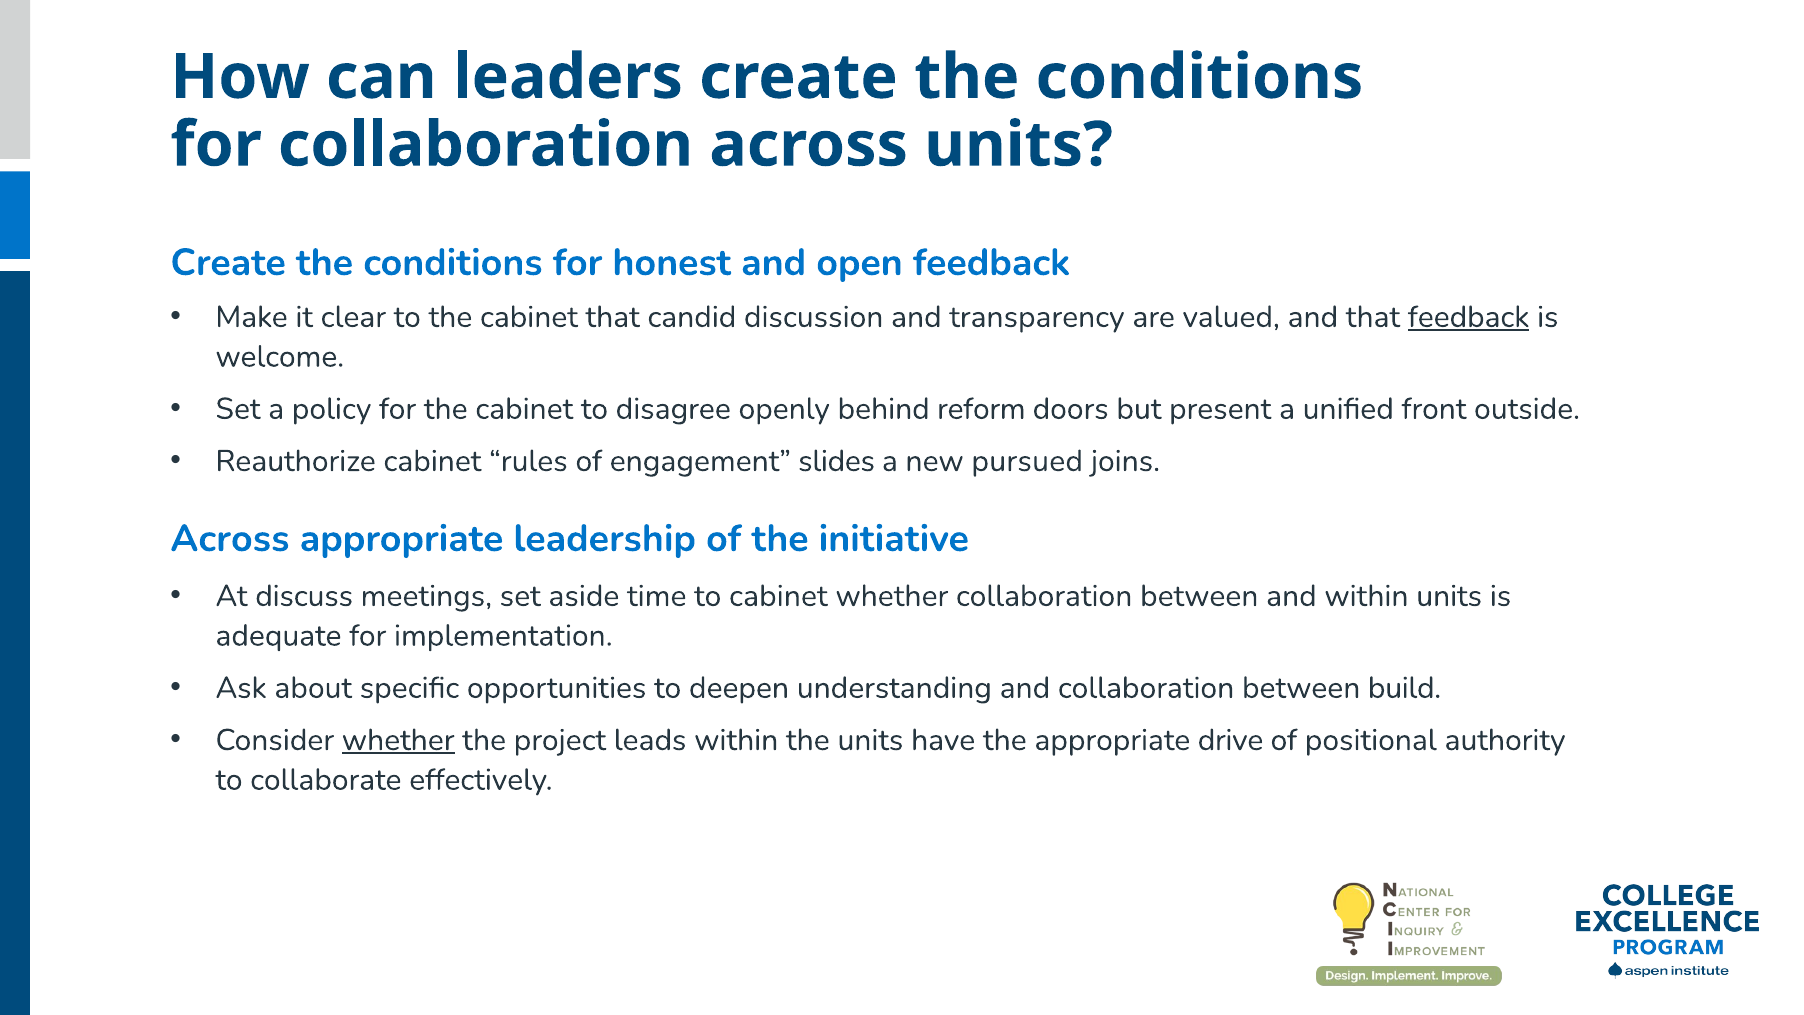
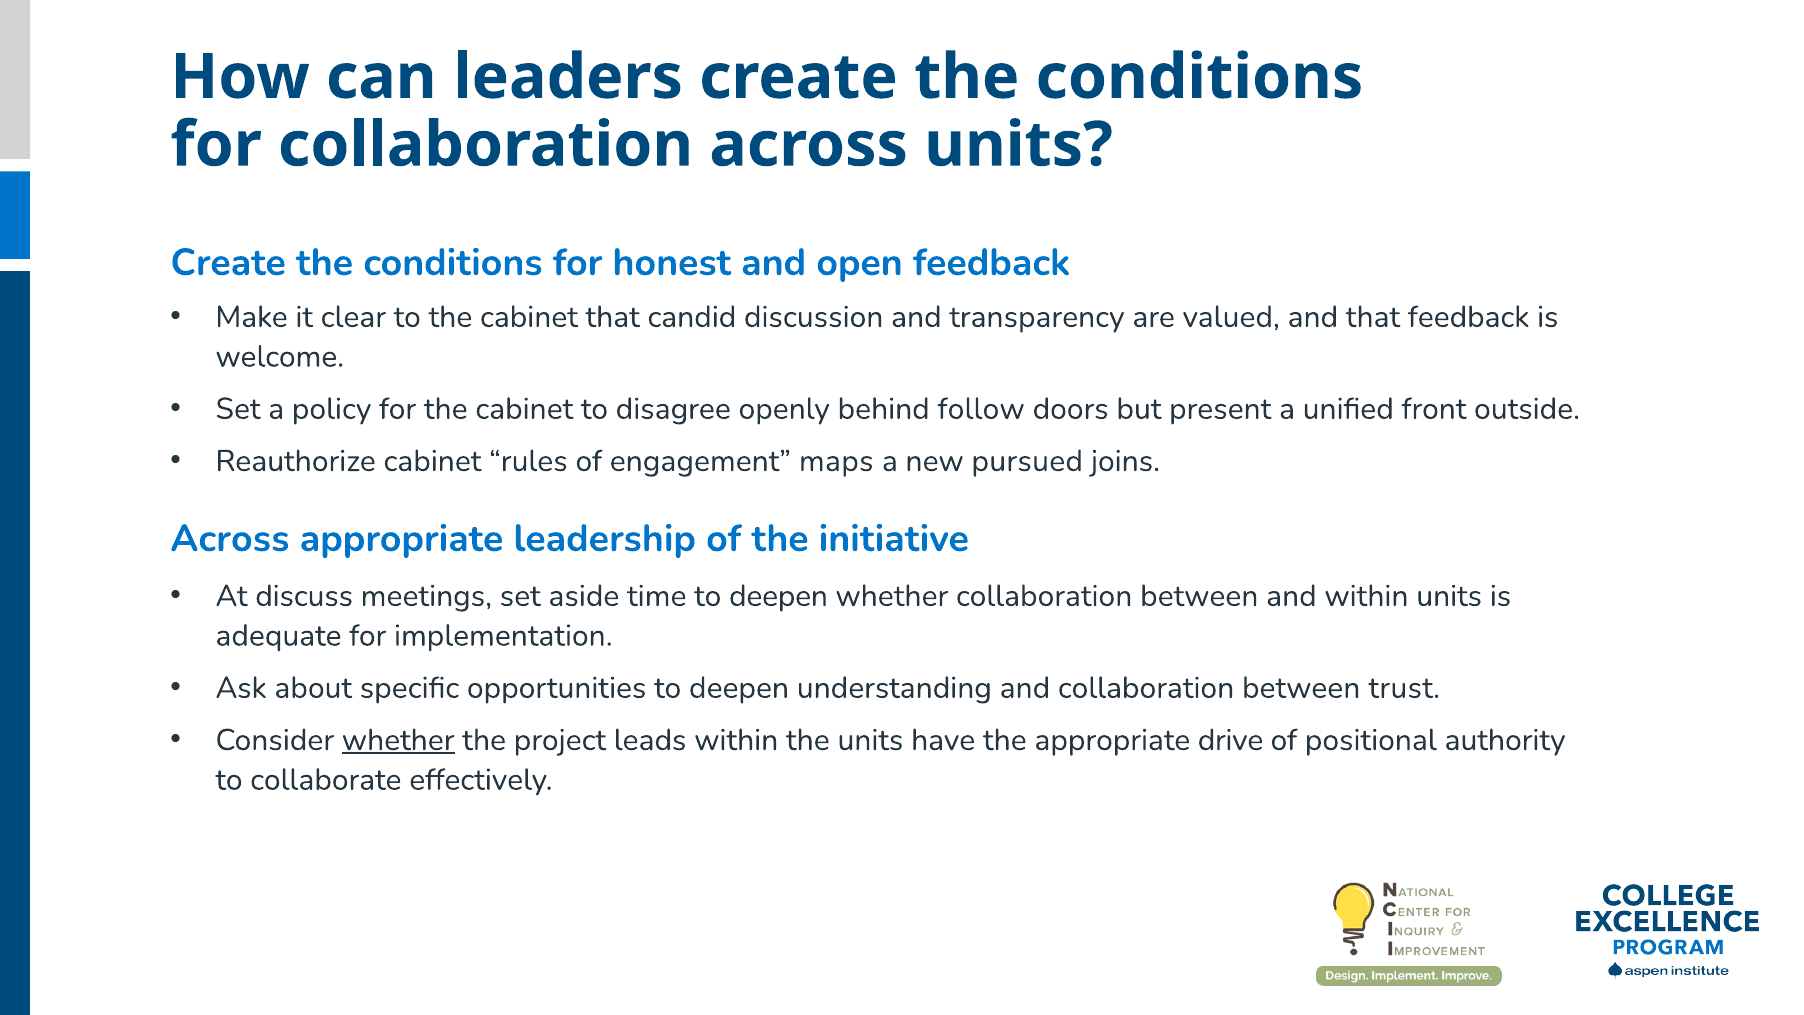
feedback underline: present -> none (1469, 317)
reform: reform -> follow (981, 409)
slides: slides -> maps (836, 461)
time to cabinet: cabinet -> deepen (779, 596)
build: build -> trust (1404, 688)
